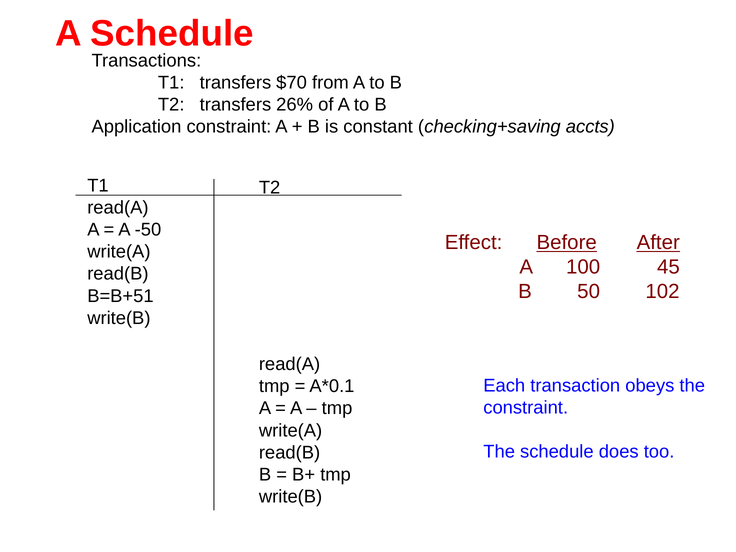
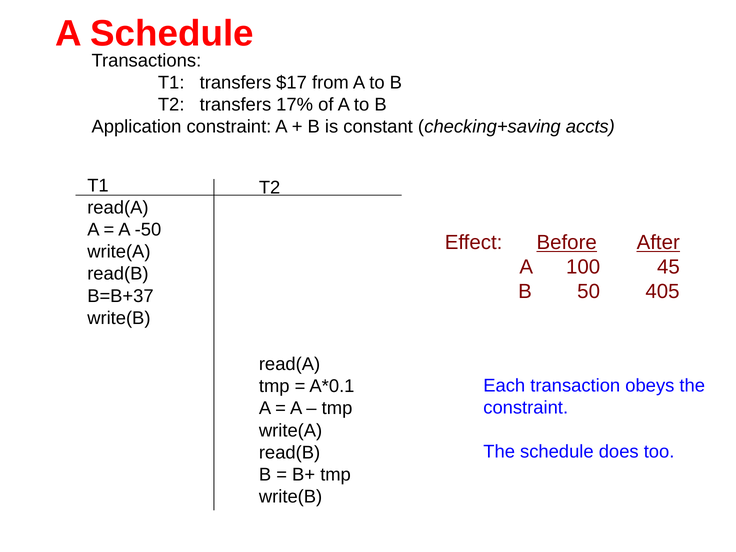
$70: $70 -> $17 (292, 83)
26%: 26% -> 17% (295, 105)
102: 102 -> 405 (663, 292)
B=B+51: B=B+51 -> B=B+37 (120, 296)
